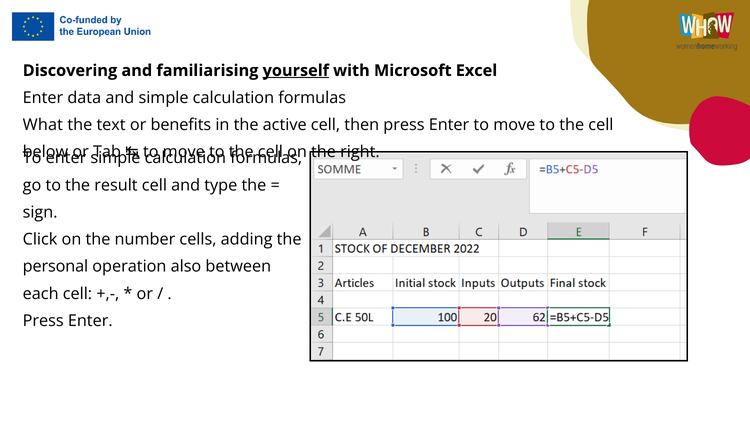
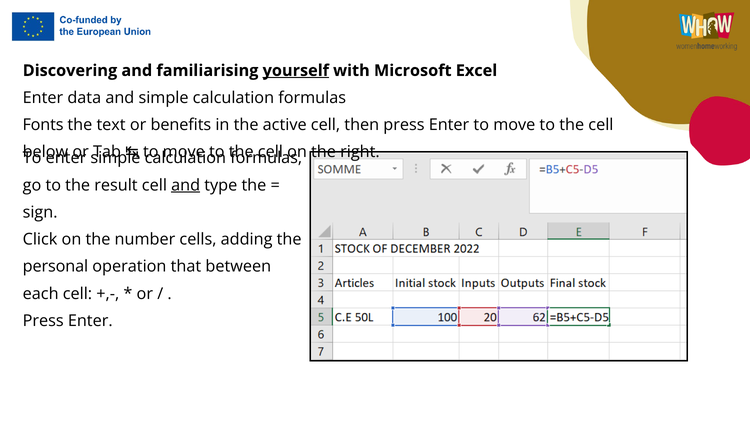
What: What -> Fonts (43, 125)
and underline: none -> present (186, 185)
also: also -> that (186, 266)
